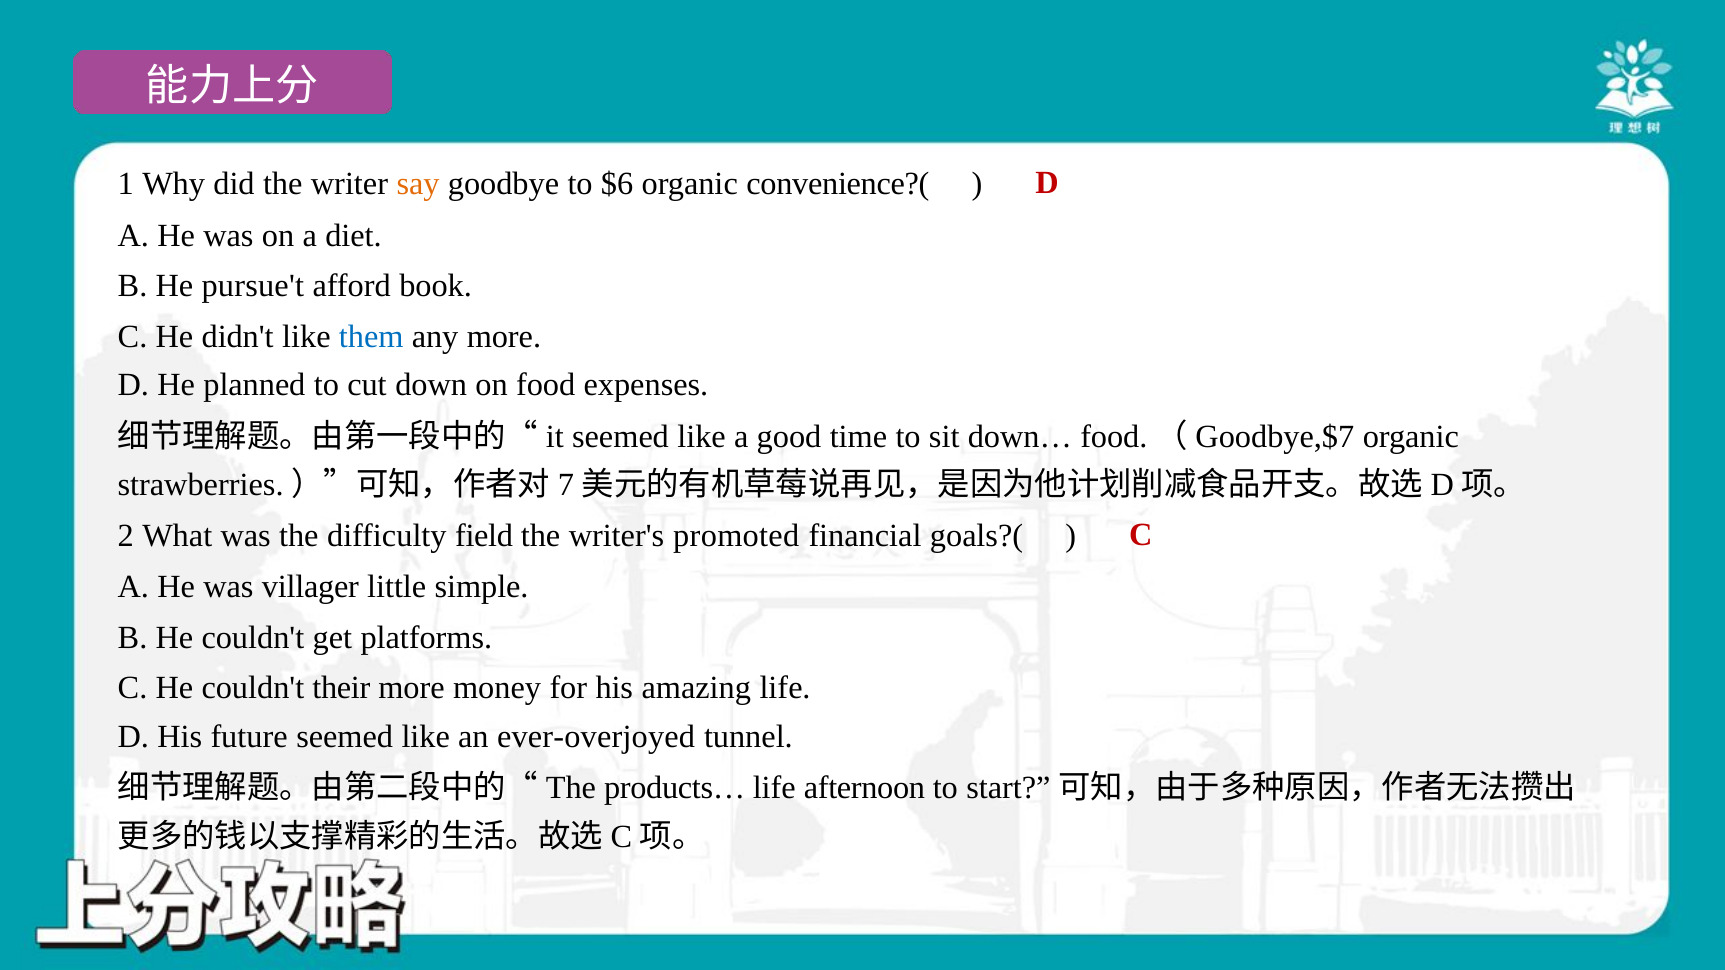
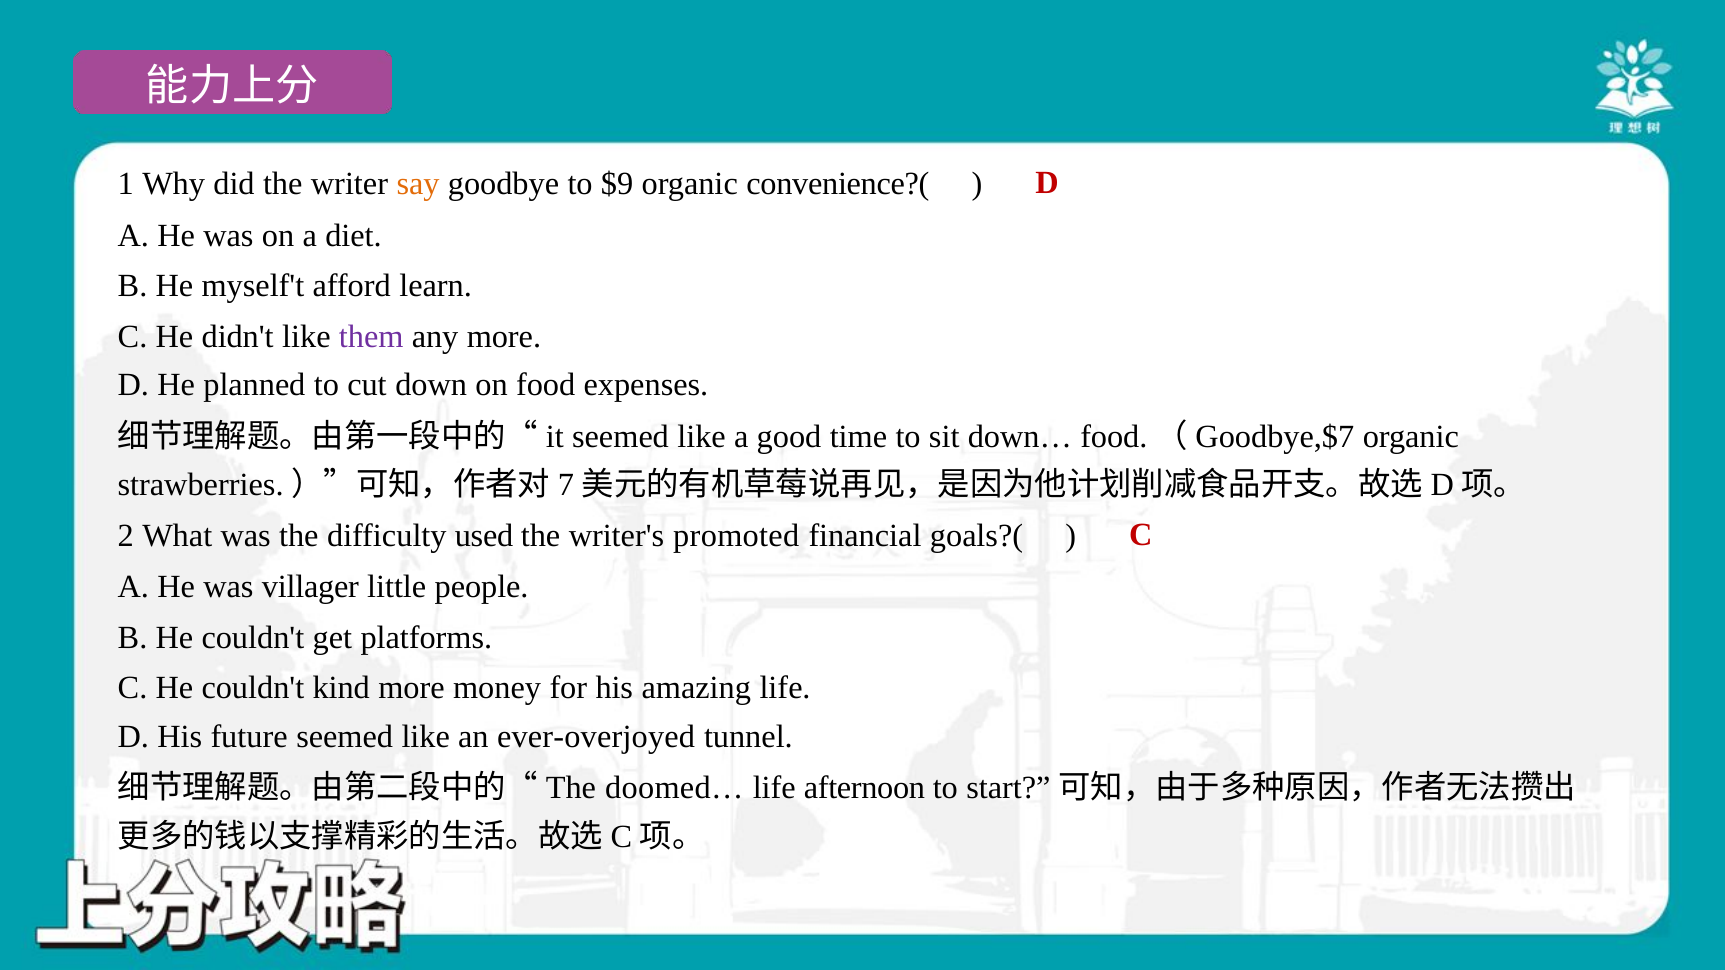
$6: $6 -> $9 (617, 184)
pursue't: pursue't -> myself't (253, 286)
book: book -> learn (436, 286)
them colour: blue -> purple (371, 337)
field: field -> used (484, 536)
simple: simple -> people (482, 588)
their: their -> kind (341, 688)
products…: products… -> doomed… (674, 788)
